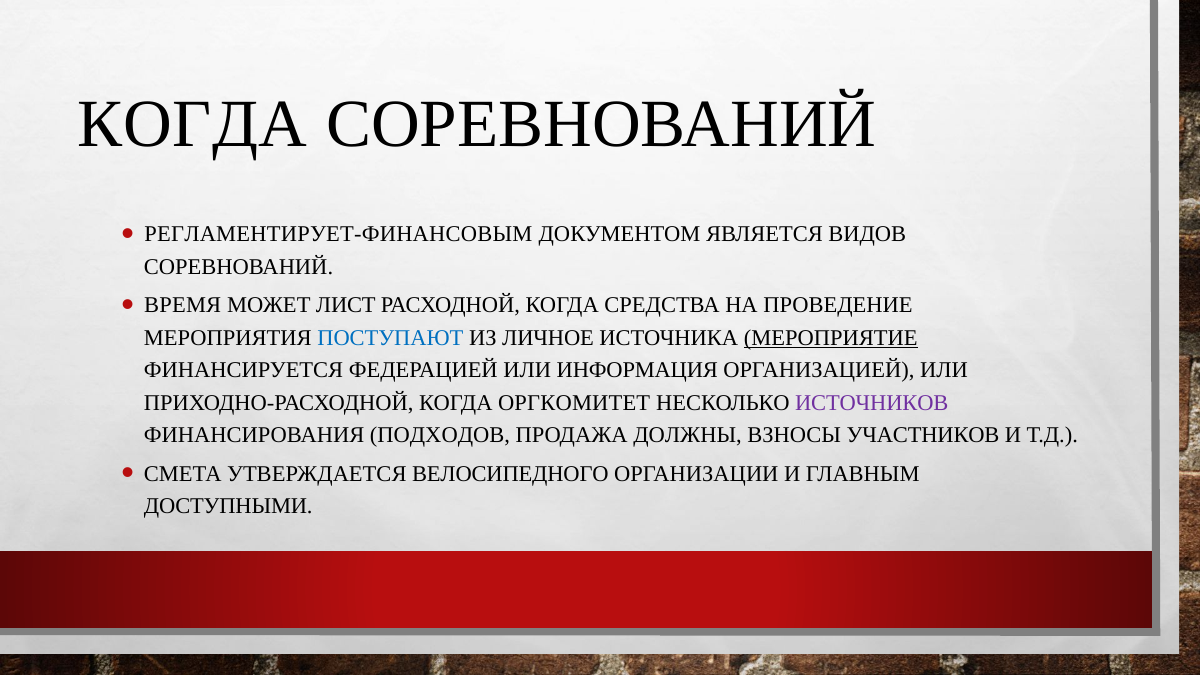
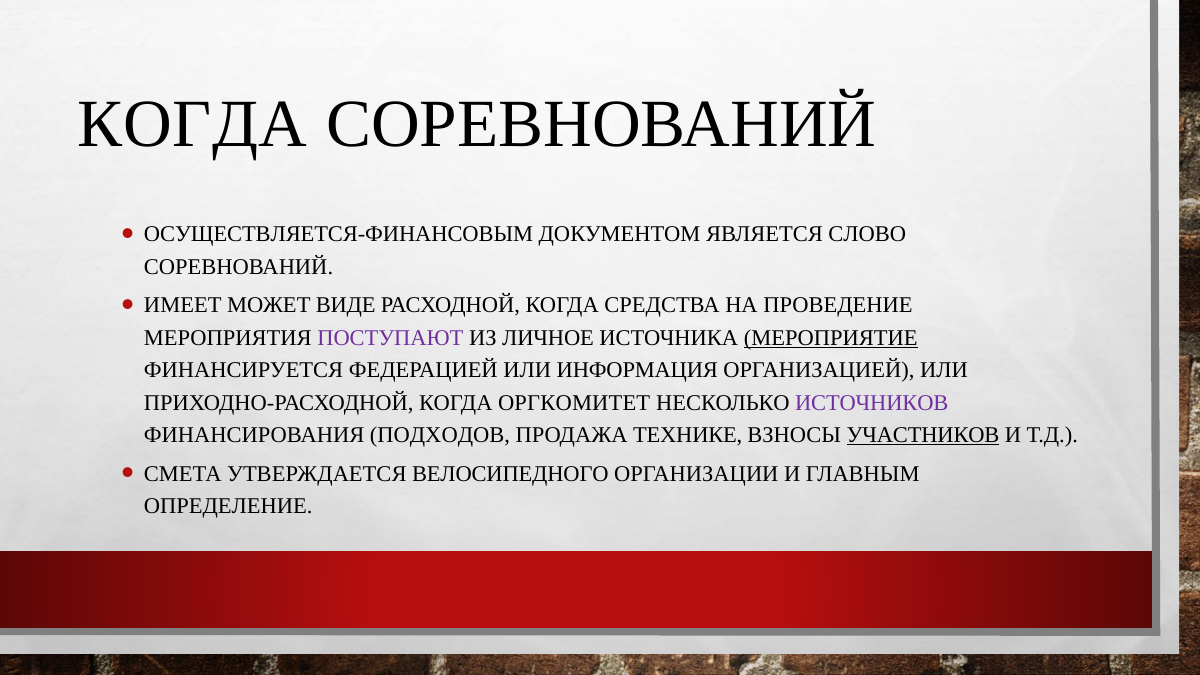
РЕГЛАМЕНТИРУЕТ-ФИНАНСОВЫМ: РЕГЛАМЕНТИРУЕТ-ФИНАНСОВЫМ -> ОСУЩЕСТВЛЯЕТСЯ-ФИНАНСОВЫМ (339, 235)
ВИДОВ: ВИДОВ -> СЛОВО (867, 235)
ВРЕМЯ: ВРЕМЯ -> ИМЕЕТ (183, 306)
ЛИСТ: ЛИСТ -> ВИДЕ (346, 306)
ПОСТУПАЮТ colour: blue -> purple (390, 338)
ДОЛЖНЫ: ДОЛЖНЫ -> ТЕХНИКЕ (688, 435)
УЧАСТНИКОВ underline: none -> present (923, 435)
ДОСТУПНЫМИ: ДОСТУПНЫМИ -> ОПРЕДЕЛЕНИЕ (228, 506)
